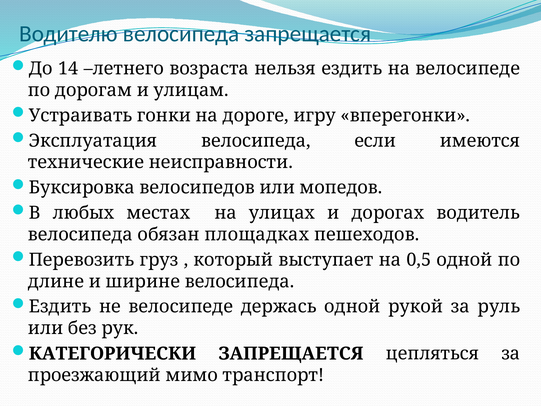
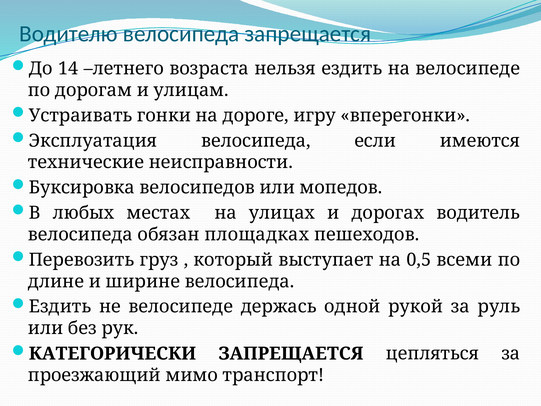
0,5 одной: одной -> всеми (464, 260)
